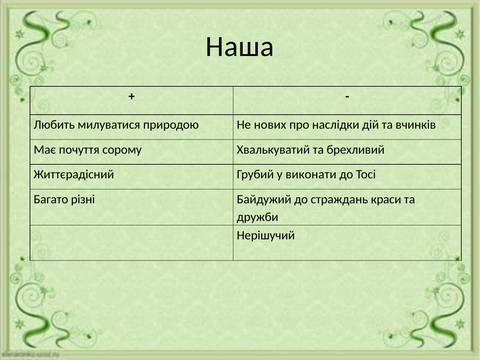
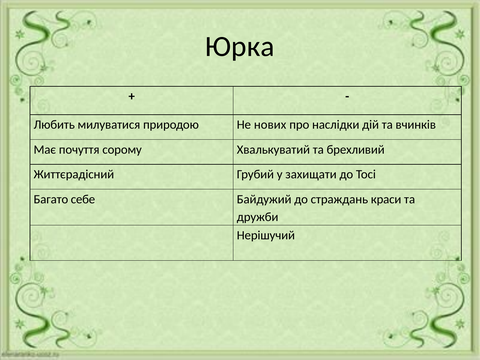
Наша: Наша -> Юрка (240, 46)
виконати: виконати -> захищати (311, 174)
різні: різні -> себе (83, 199)
